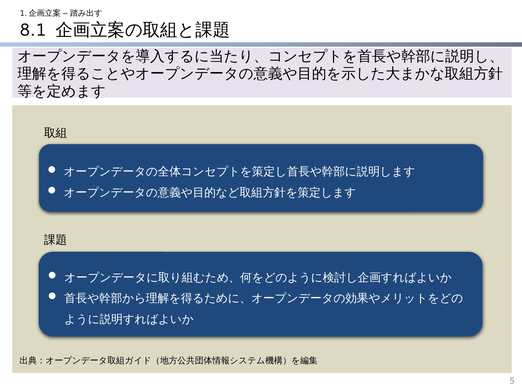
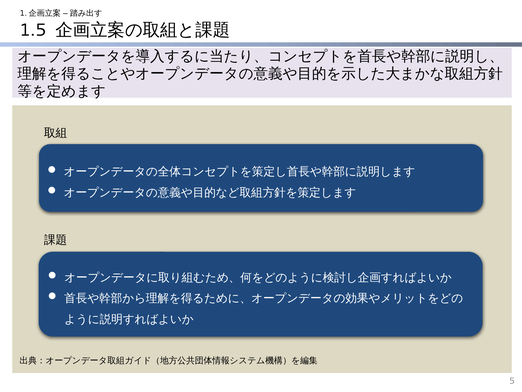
8.1: 8.1 -> 1.5 (33, 30)
